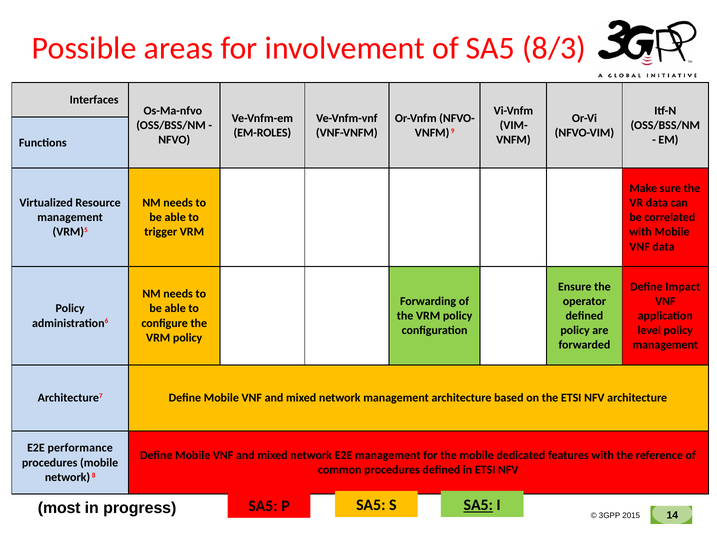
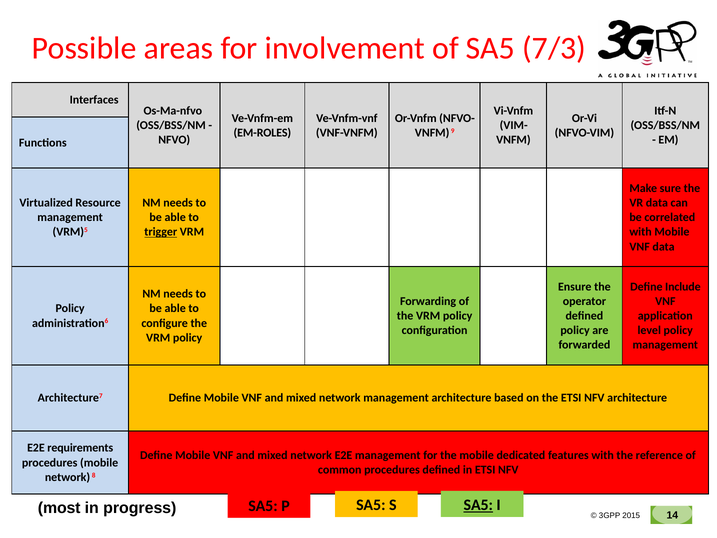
8/3: 8/3 -> 7/3 (554, 48)
trigger underline: none -> present (161, 232)
Impact: Impact -> Include (683, 287)
performance: performance -> requirements (80, 448)
